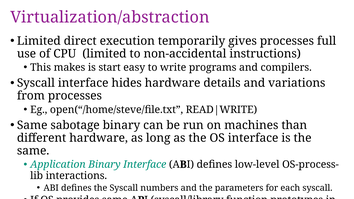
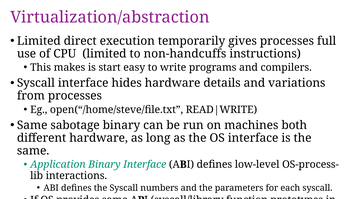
non-accidental: non-accidental -> non-handcuffs (185, 54)
than: than -> both (294, 125)
